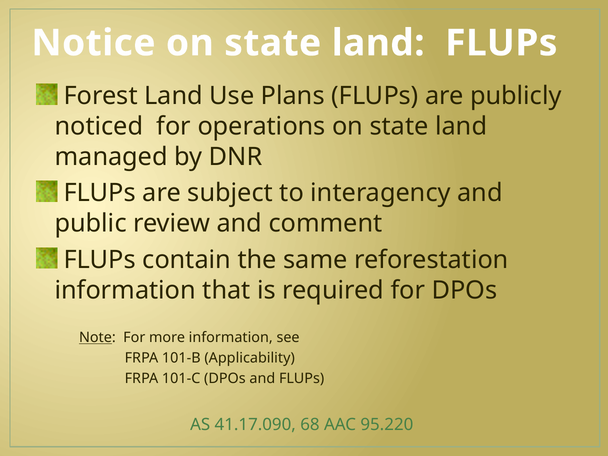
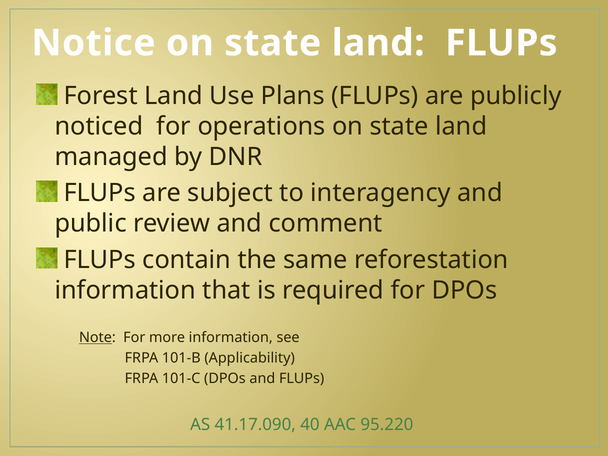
68: 68 -> 40 (310, 424)
